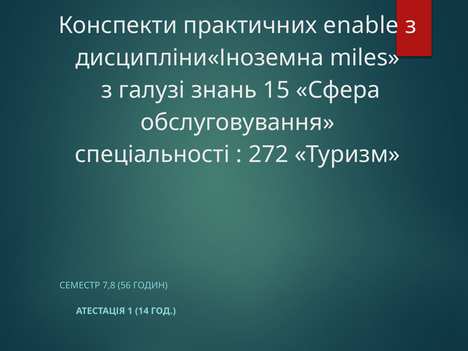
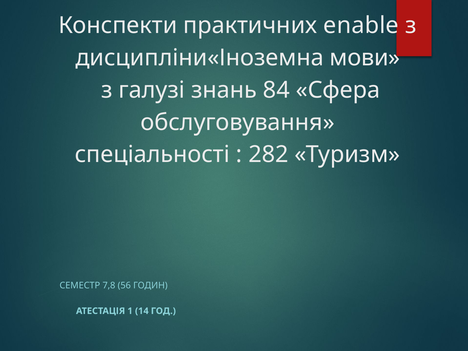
miles: miles -> мови (365, 58)
15: 15 -> 84 (276, 90)
272: 272 -> 282 (268, 155)
